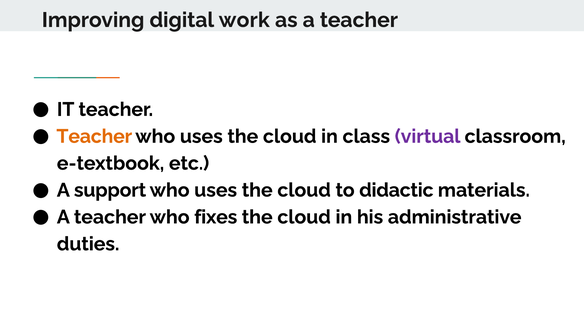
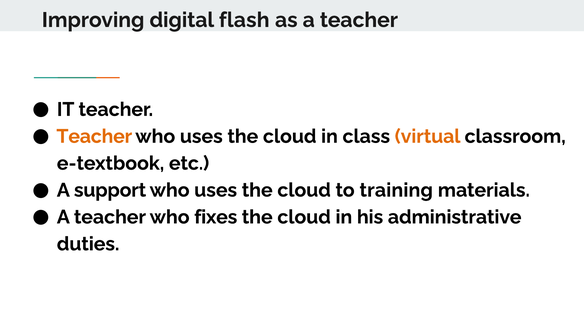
work: work -> flash (244, 20)
virtual colour: purple -> orange (428, 136)
didactic: didactic -> training (396, 190)
